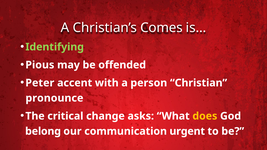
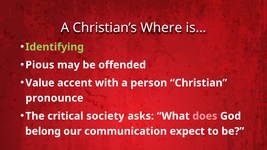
Comes: Comes -> Where (161, 28)
Peter: Peter -> Value (40, 83)
change: change -> society (105, 116)
does colour: yellow -> pink (205, 116)
urgent: urgent -> expect (187, 131)
